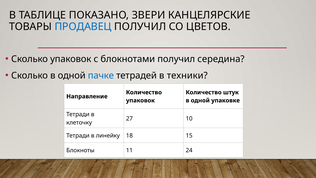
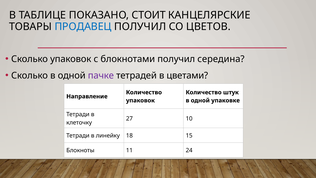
ЗВЕРИ: ЗВЕРИ -> СТОИТ (149, 15)
пачке colour: blue -> purple (101, 76)
техники: техники -> цветами (187, 76)
